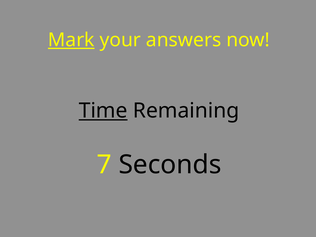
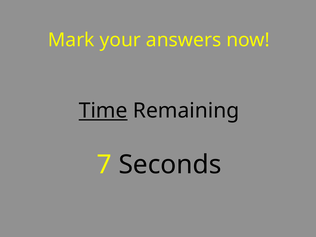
Mark underline: present -> none (71, 40)
